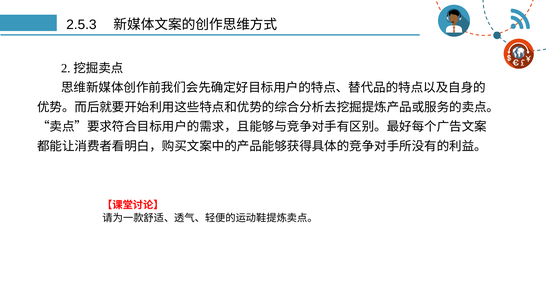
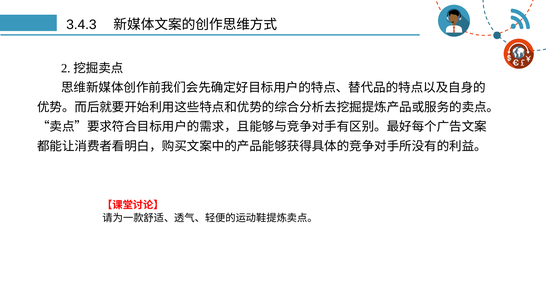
2.5.3: 2.5.3 -> 3.4.3 (81, 25)
